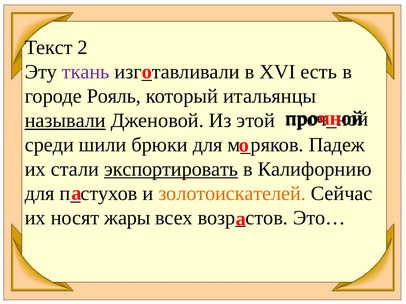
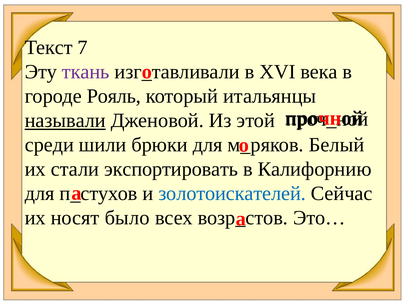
2: 2 -> 7 (83, 48)
есть: есть -> века (319, 72)
Падеж: Падеж -> Белый (337, 145)
экспортировать underline: present -> none (171, 169)
золотоискателей colour: orange -> blue (232, 194)
жары: жары -> было (127, 218)
